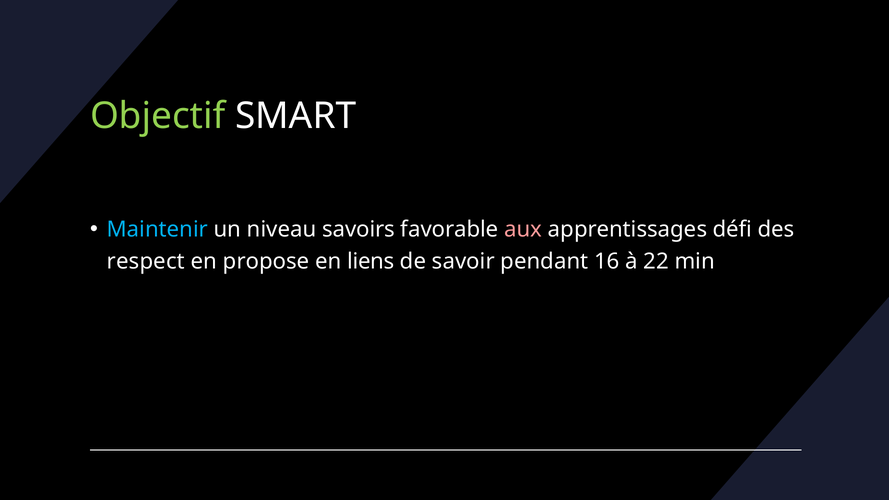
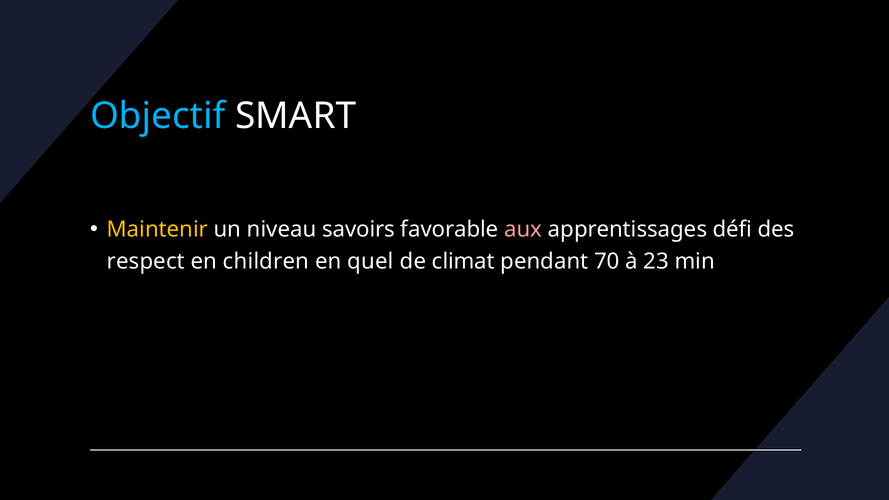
Objectif colour: light green -> light blue (158, 116)
Maintenir colour: light blue -> yellow (157, 230)
propose: propose -> children (266, 262)
liens: liens -> quel (371, 262)
savoir: savoir -> climat (463, 262)
16: 16 -> 70 (607, 262)
22: 22 -> 23 (656, 262)
